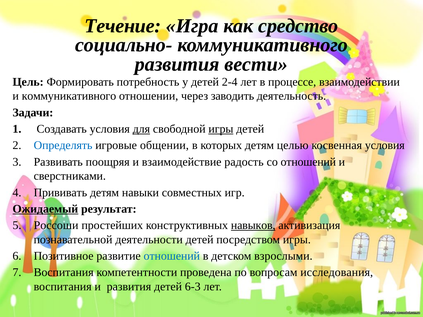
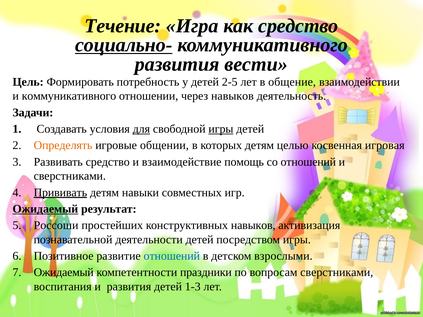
социально- underline: none -> present (124, 45)
2-4: 2-4 -> 2-5 (230, 82)
процессе: процессе -> общение (292, 82)
через заводить: заводить -> навыков (232, 96)
Определять colour: blue -> orange (63, 146)
косвенная условия: условия -> игровая (385, 146)
Развивать поощряя: поощряя -> средство (108, 162)
радость: радость -> помощь (244, 162)
Прививать underline: none -> present (60, 193)
навыков underline: present -> none (253, 226)
Воспитания: Воспитания -> Ожидаемый (64, 273)
проведена: проведена -> праздники (206, 273)
вопросам исследования: исследования -> сверстниками (337, 273)
6-3: 6-3 -> 1-3 (193, 287)
